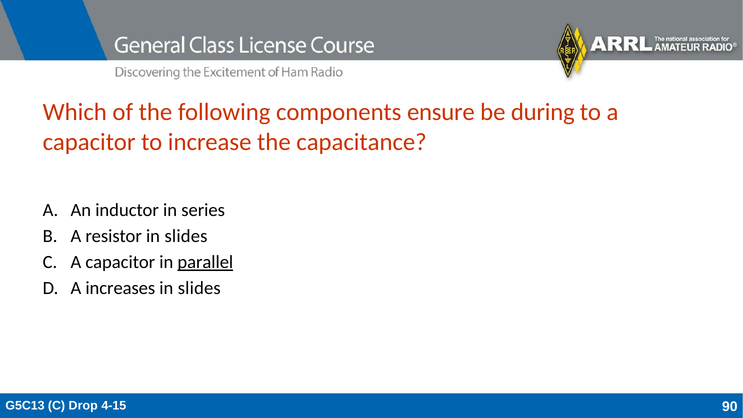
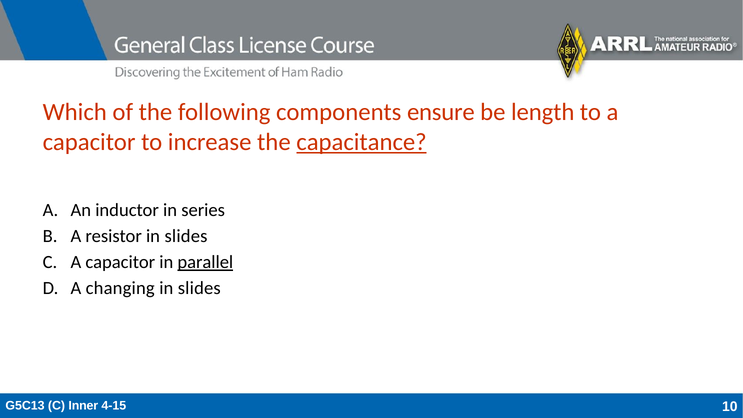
during: during -> length (543, 112)
capacitance underline: none -> present (362, 142)
increases: increases -> changing (120, 288)
Drop: Drop -> Inner (83, 406)
90: 90 -> 10 (730, 407)
